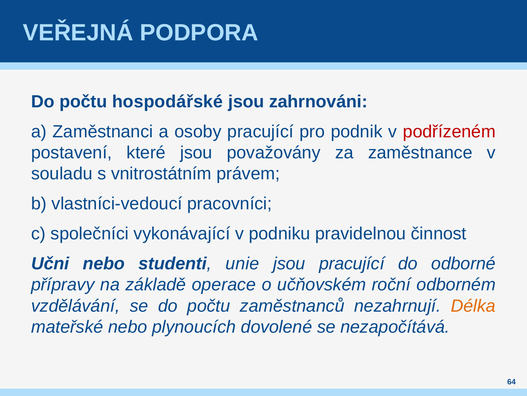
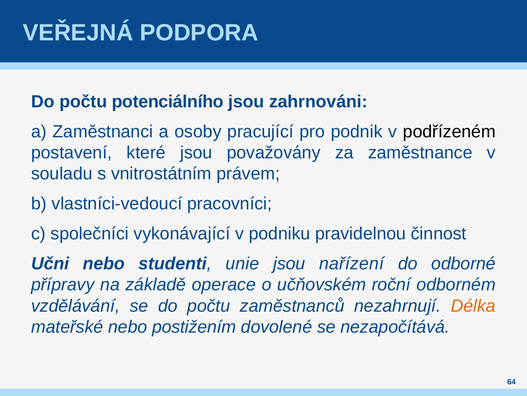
hospodářské: hospodářské -> potenciálního (168, 101)
podřízeném colour: red -> black (449, 131)
jsou pracující: pracující -> nařízení (352, 263)
plynoucích: plynoucích -> postižením (194, 326)
